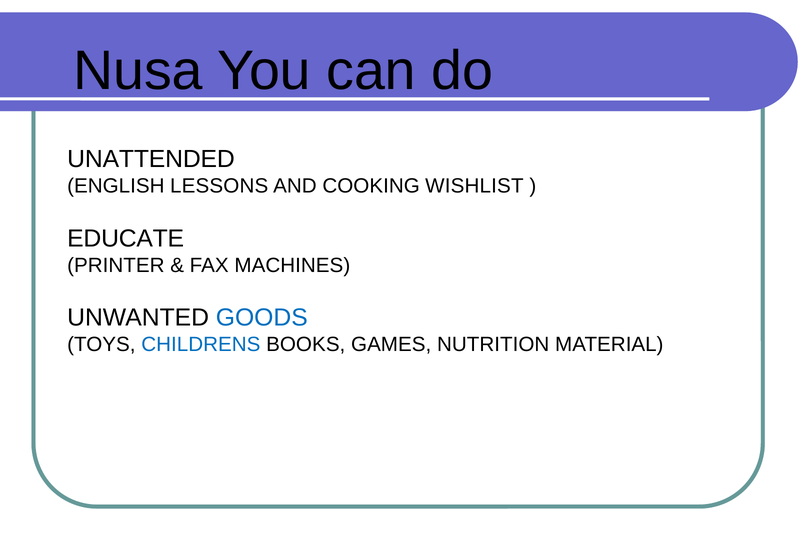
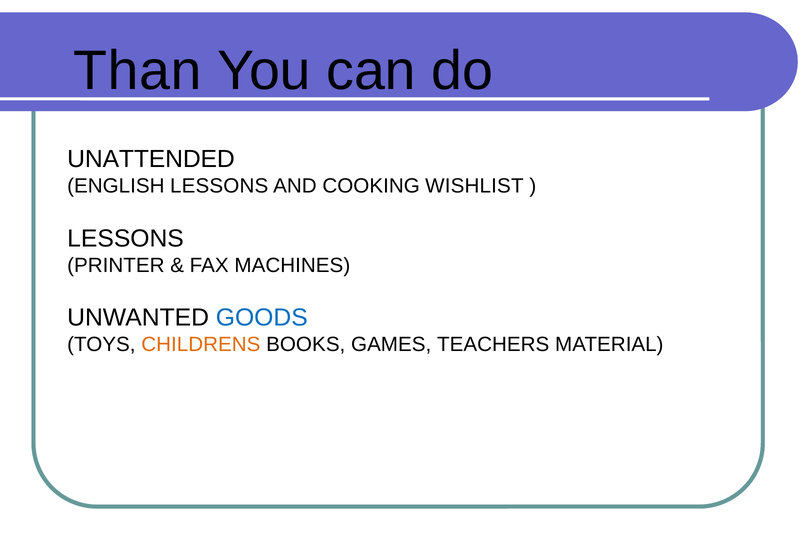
Nusa: Nusa -> Than (138, 71)
EDUCATE: EDUCATE -> LESSONS (126, 238)
CHILDRENS colour: blue -> orange (201, 344)
NUTRITION: NUTRITION -> TEACHERS (493, 344)
